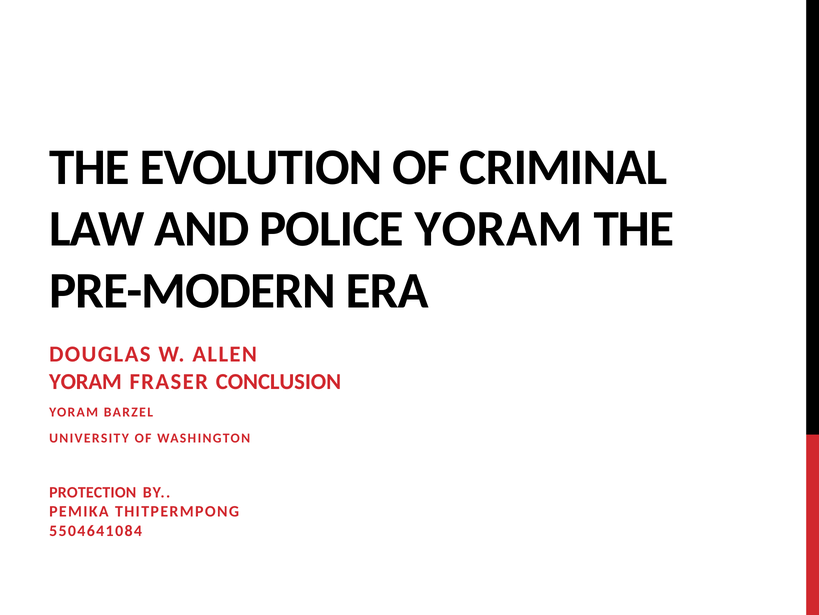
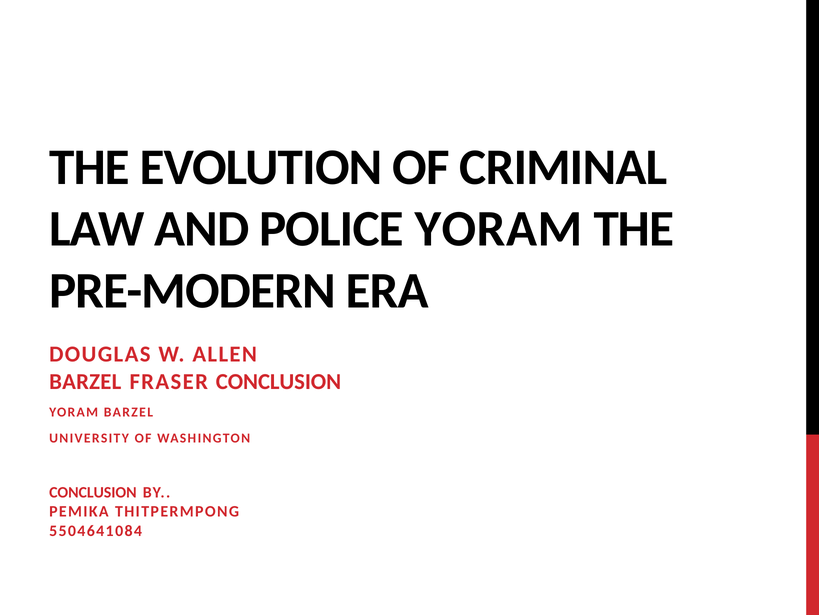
YORAM: YORAM -> BARZEL (85, 381)
PROTECTION: PROTECTION -> CONCLUSION (93, 492)
